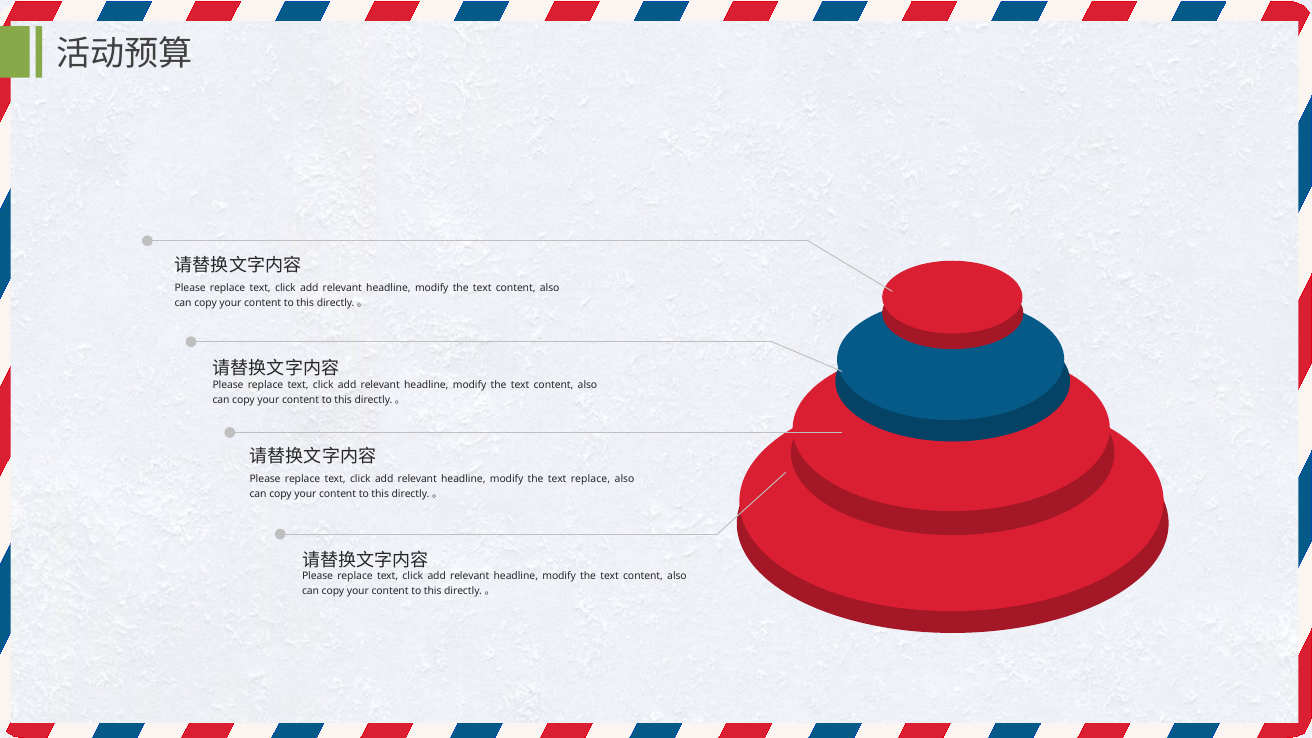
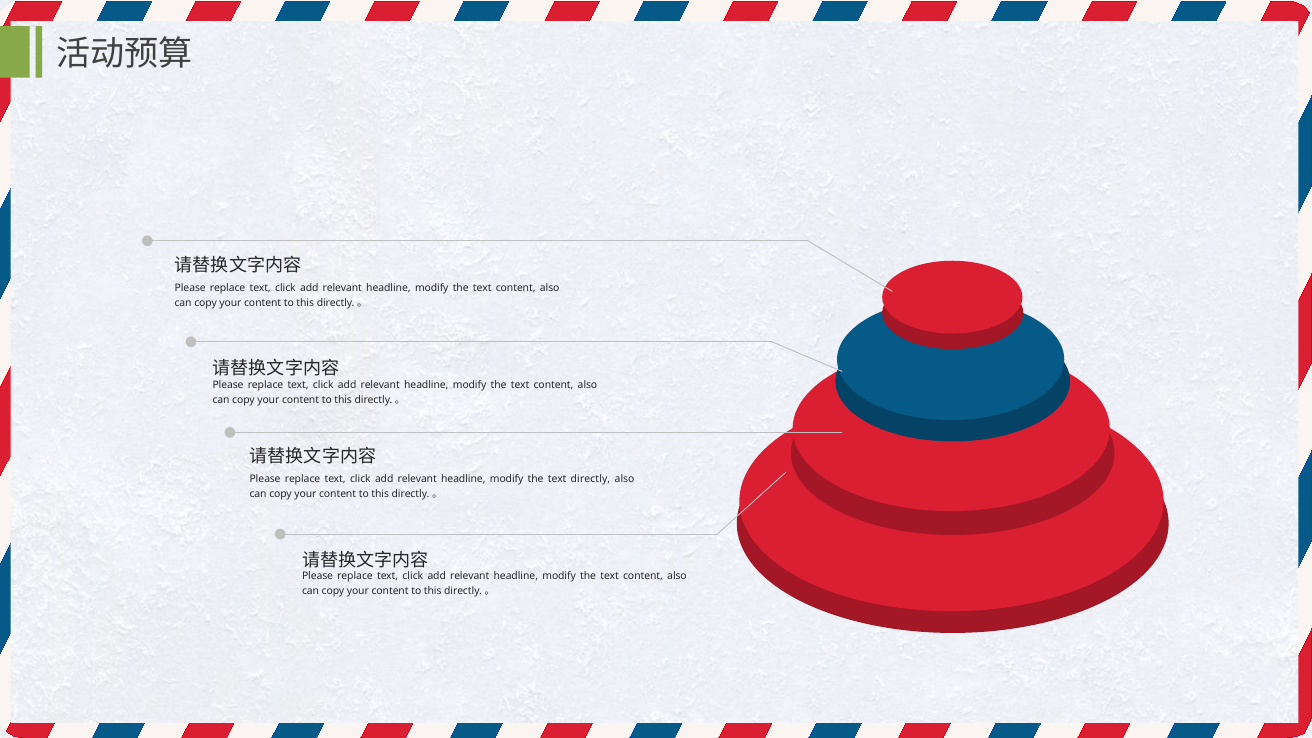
text replace: replace -> directly (591, 479)
